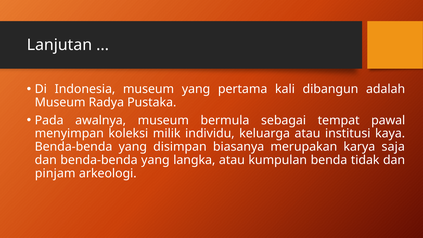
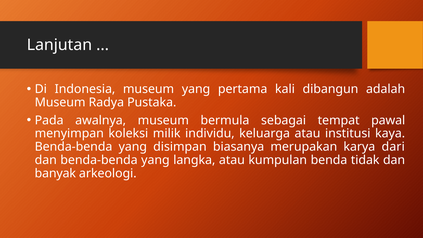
saja: saja -> dari (393, 147)
pinjam: pinjam -> banyak (55, 173)
